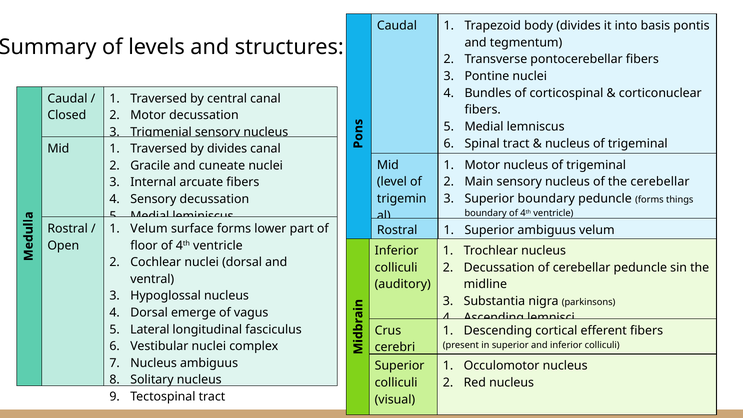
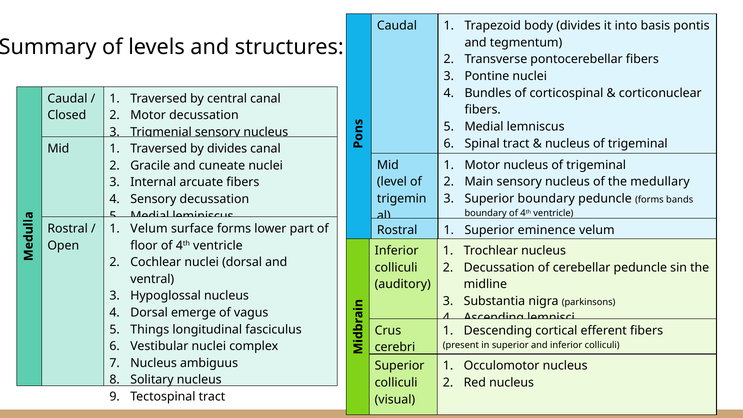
the cerebellar: cerebellar -> medullary (660, 182)
things: things -> bands (680, 200)
Superior ambiguus: ambiguus -> eminence (547, 230)
Lateral: Lateral -> Things (150, 329)
